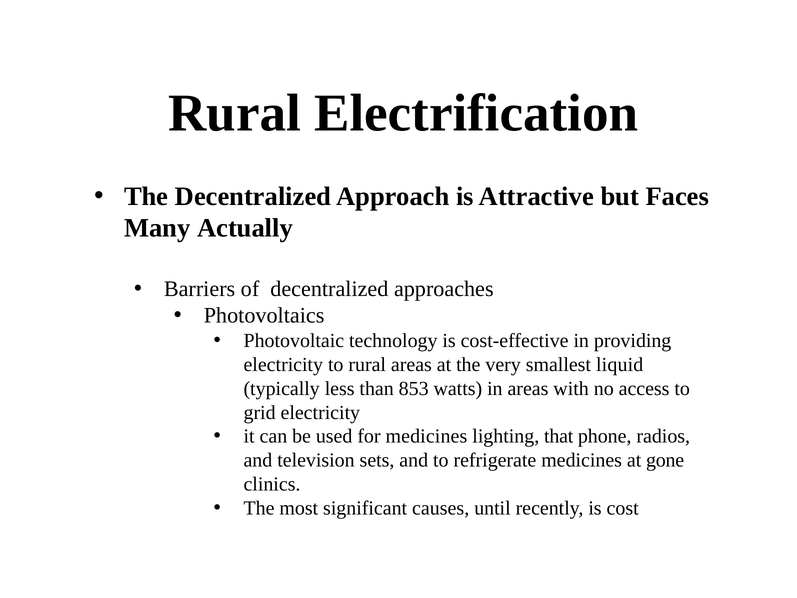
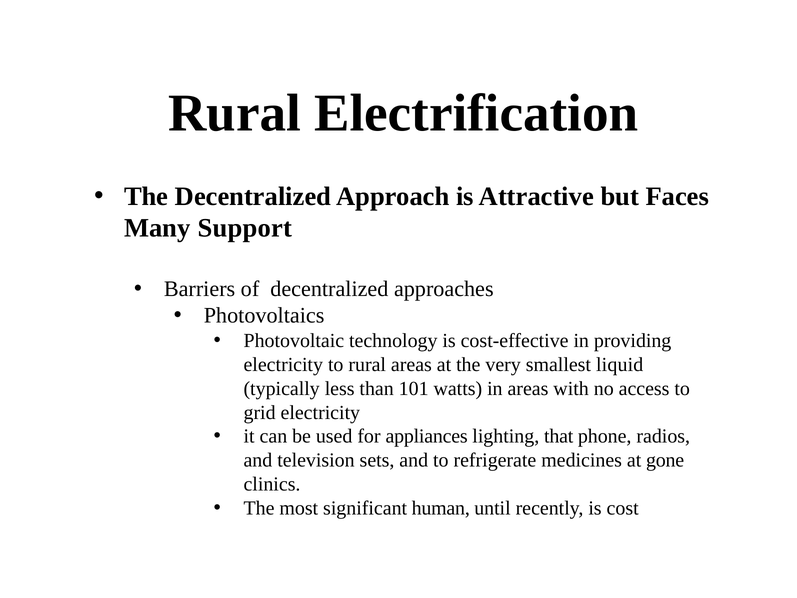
Actually: Actually -> Support (245, 228)
853: 853 -> 101 (414, 388)
for medicines: medicines -> appliances (427, 436)
causes: causes -> human (441, 508)
